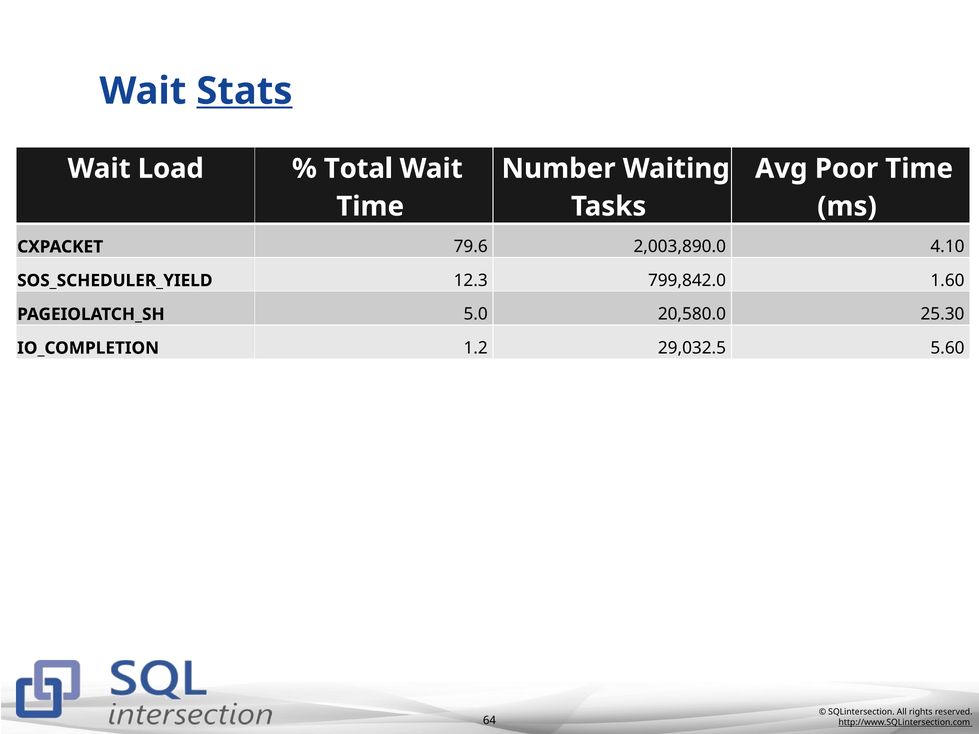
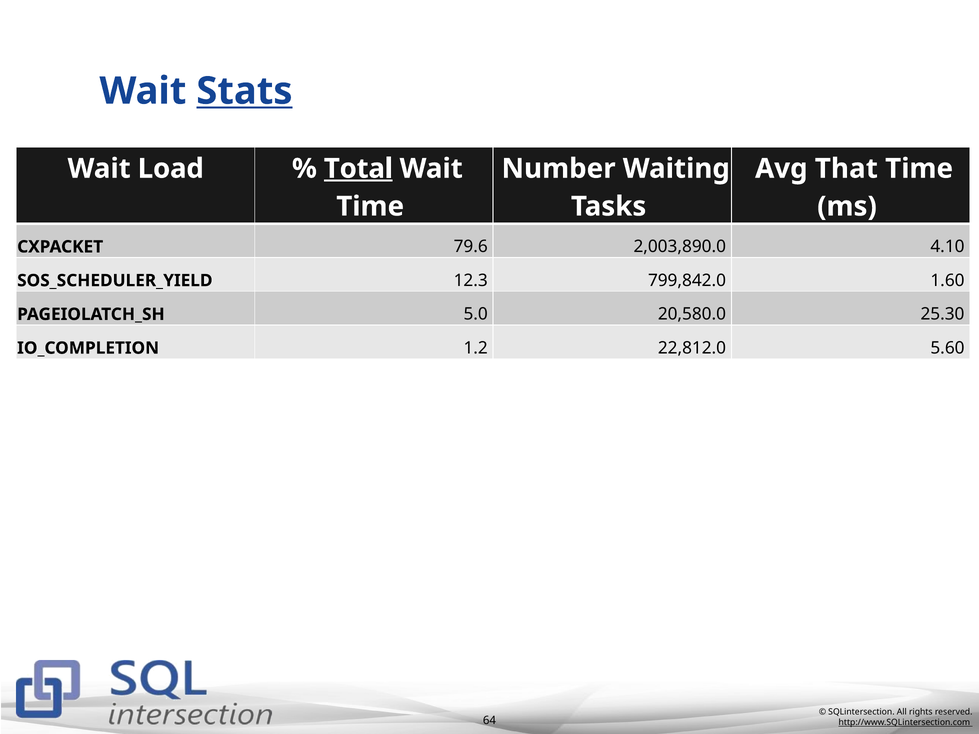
Total underline: none -> present (358, 169)
Poor: Poor -> That (846, 169)
29,032.5: 29,032.5 -> 22,812.0 (692, 348)
